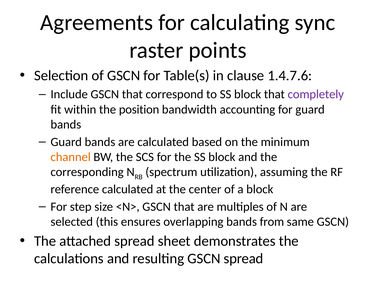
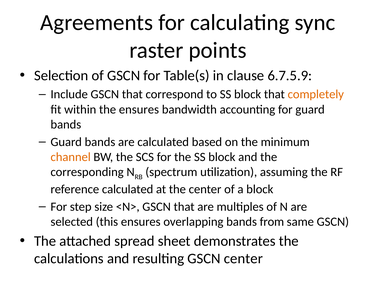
1.4.7.6: 1.4.7.6 -> 6.7.5.9 (290, 76)
completely colour: purple -> orange (316, 94)
the position: position -> ensures (139, 109)
GSCN spread: spread -> center (243, 259)
